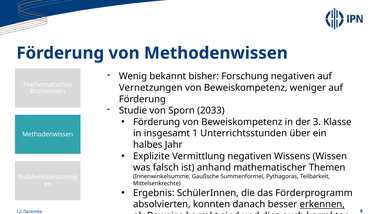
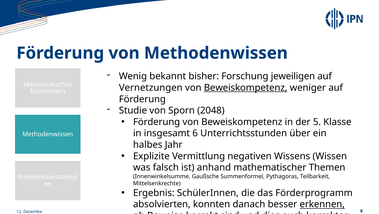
Forschung negativen: negativen -> jeweiligen (293, 76)
Beweiskompetenz underline: none -> present (246, 87)
2033: 2033 -> 2048 (211, 110)
3: 3 -> 5 (317, 122)
1: 1 -> 6 (195, 133)
